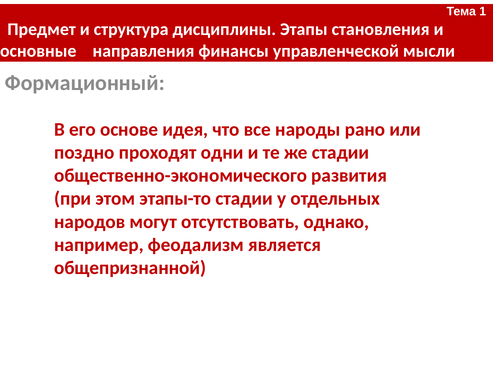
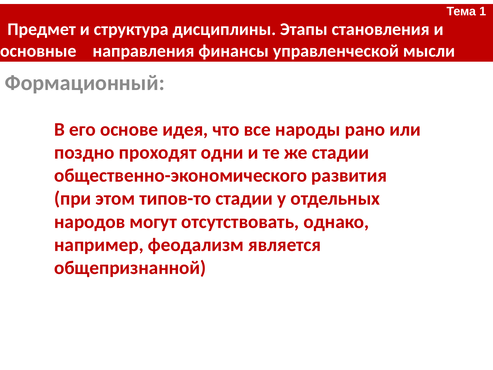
этапы-то: этапы-то -> типов-то (175, 199)
